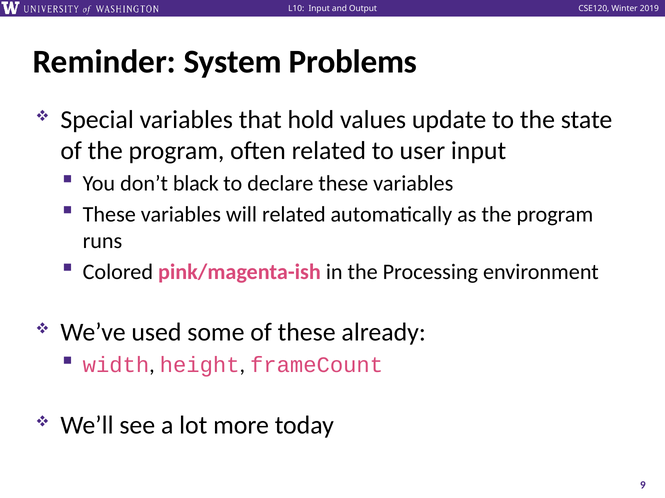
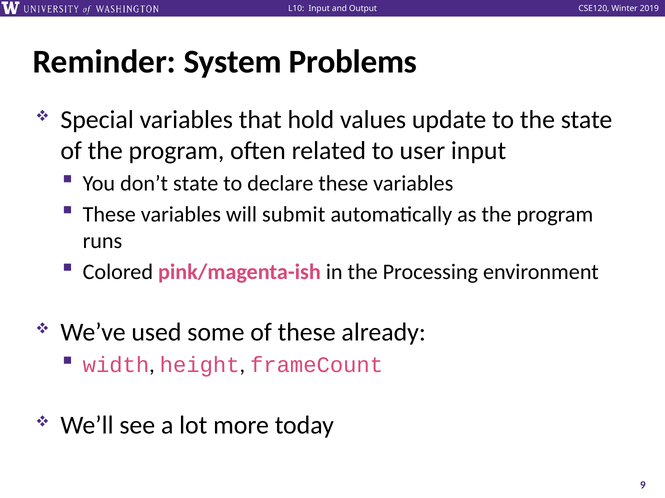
don’t black: black -> state (196, 184)
will related: related -> submit (294, 215)
